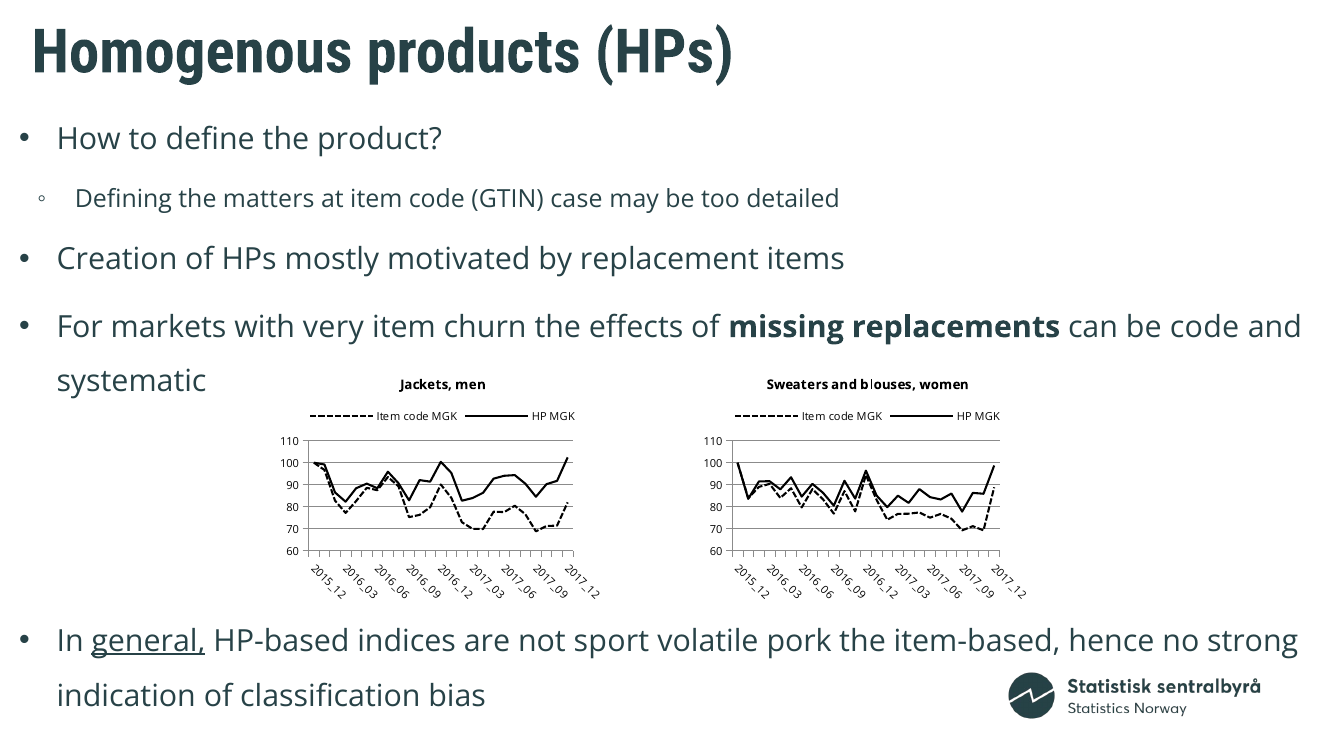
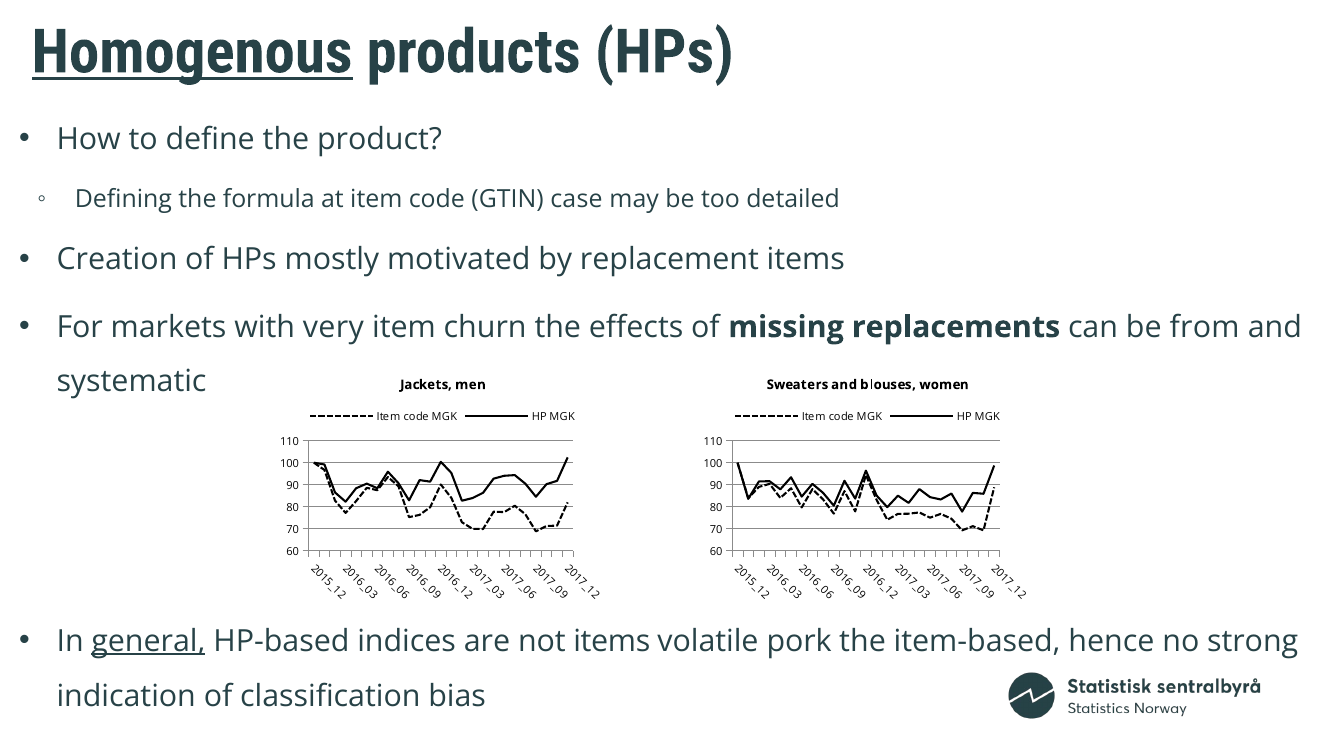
Homogenous underline: none -> present (192, 52)
matters: matters -> formula (269, 199)
be code: code -> from (1205, 327)
not sport: sport -> items (612, 641)
